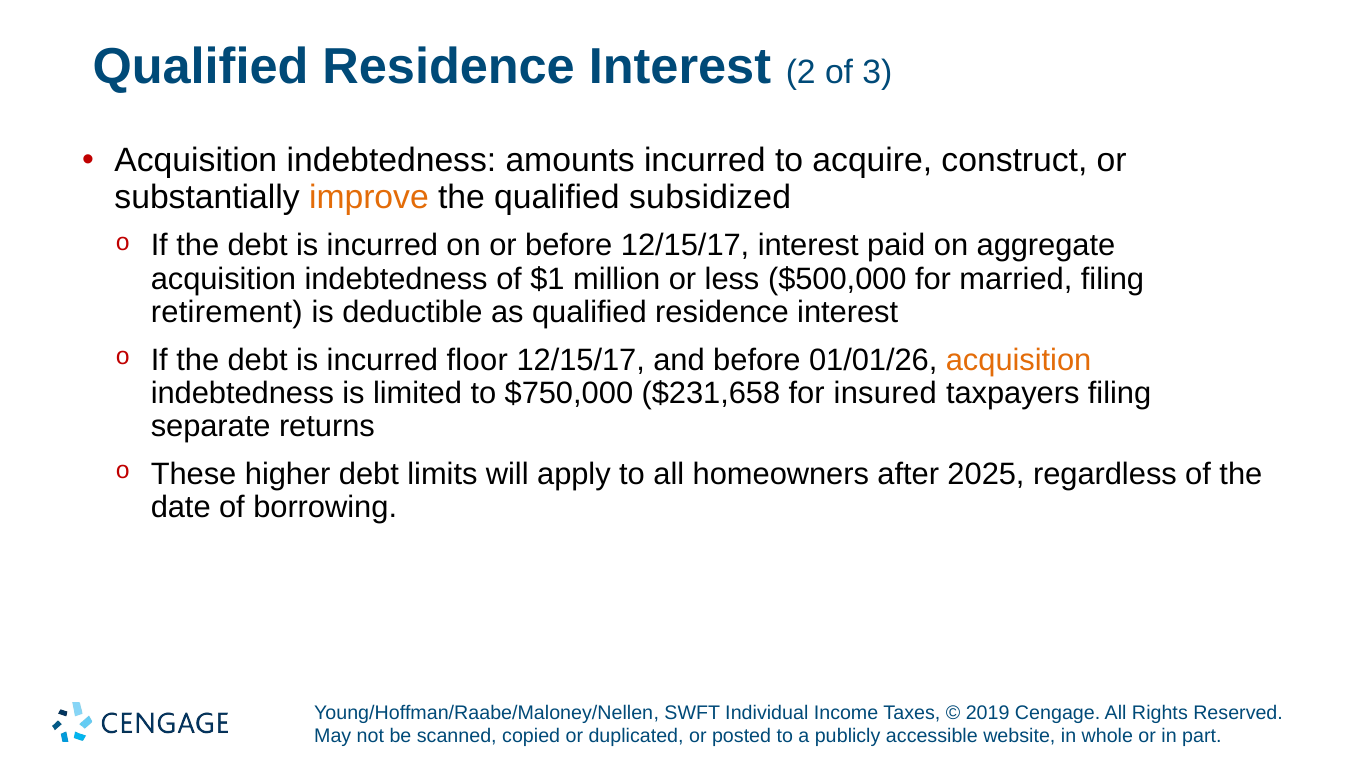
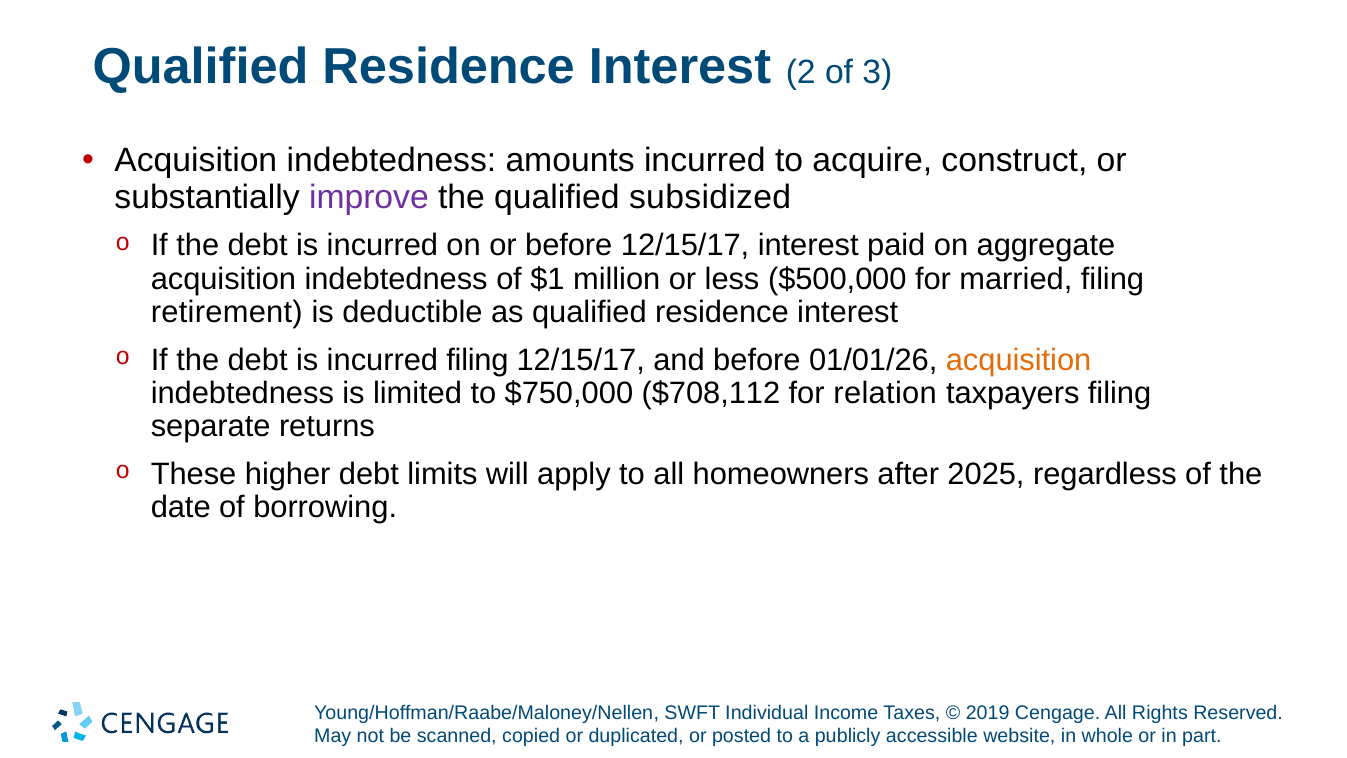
improve colour: orange -> purple (369, 197)
incurred floor: floor -> filing (477, 360)
$231,658: $231,658 -> $708,112 (711, 393)
insured: insured -> relation (885, 393)
